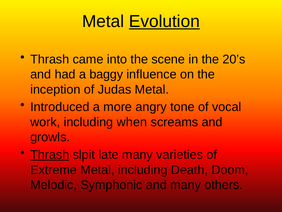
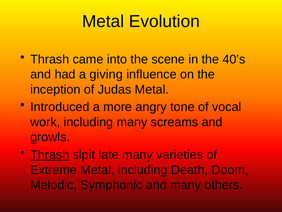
Evolution underline: present -> none (164, 21)
20’s: 20’s -> 40’s (234, 59)
baggy: baggy -> giving (106, 74)
including when: when -> many (132, 122)
